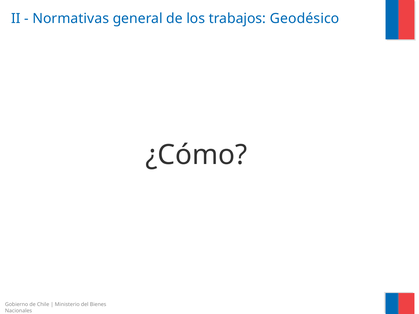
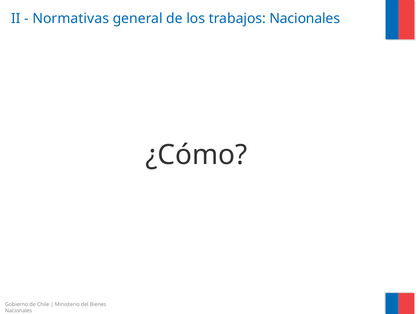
trabajos Geodésico: Geodésico -> Nacionales (305, 18)
